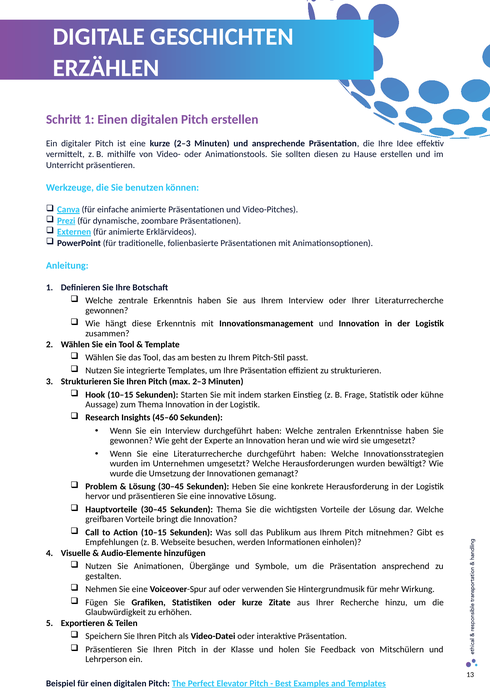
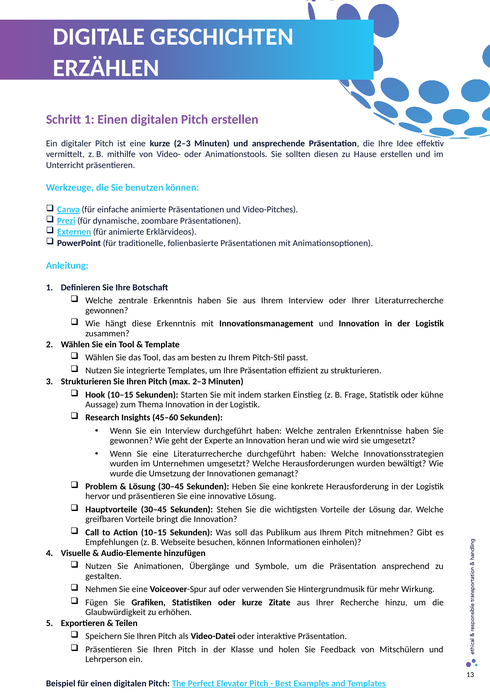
Sekunden Thema: Thema -> Stehen (229, 510)
besuchen werden: werden -> können (251, 542)
